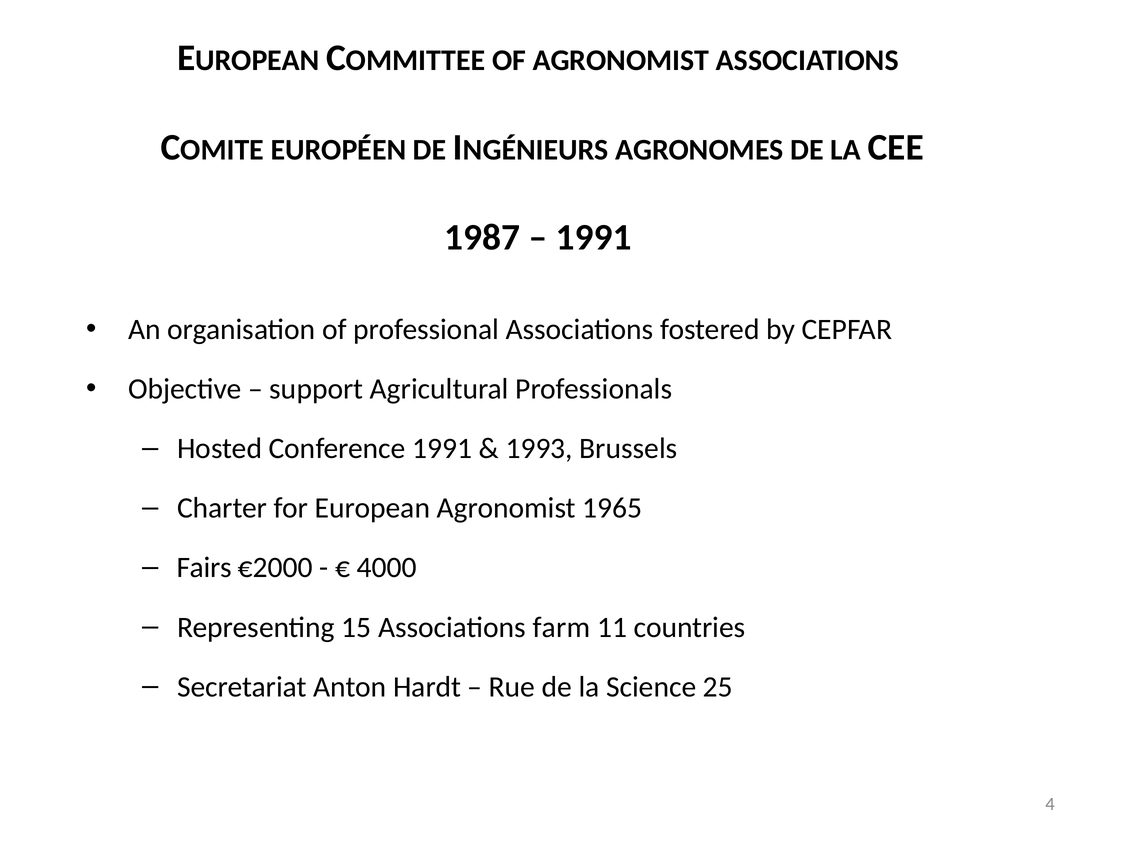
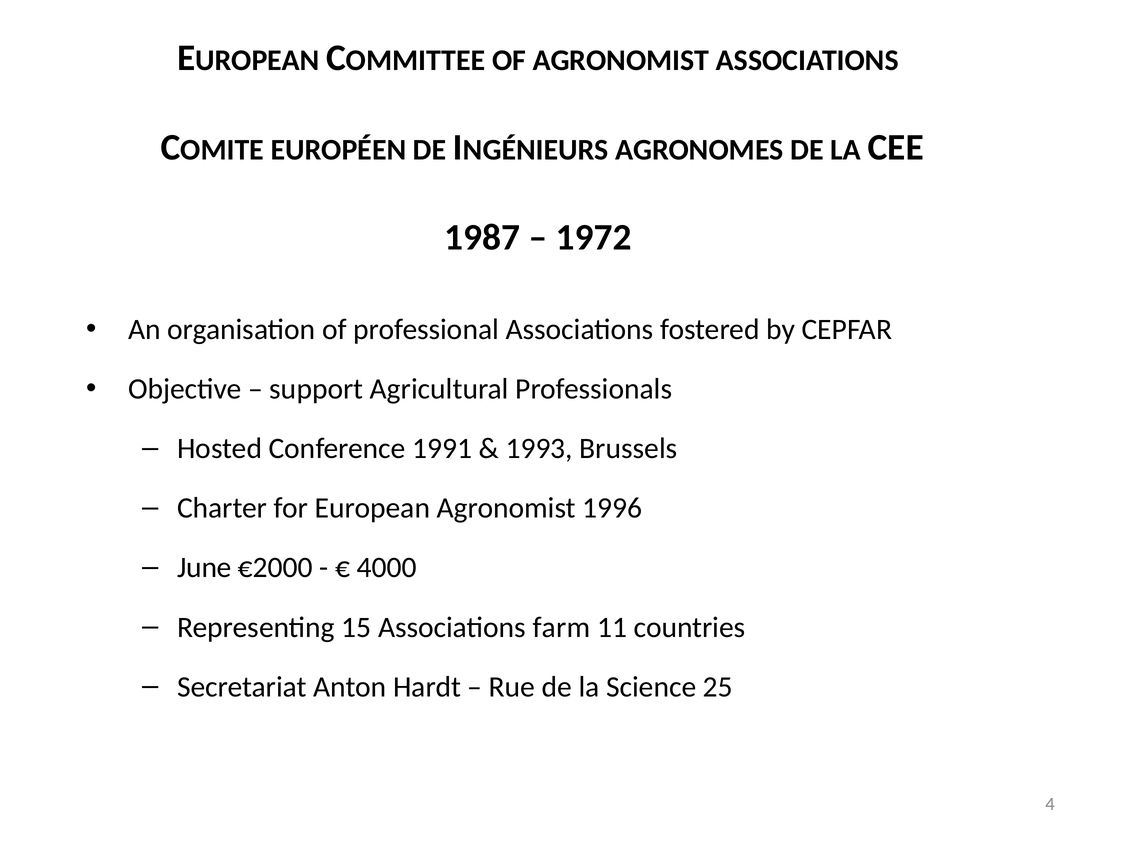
1991: 1991 -> 1972 (594, 237)
1965: 1965 -> 1996 (612, 508)
Fairs: Fairs -> June (204, 567)
